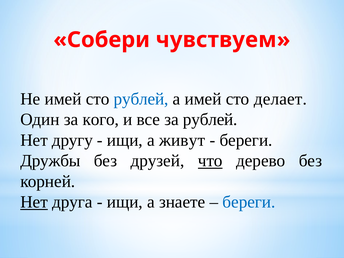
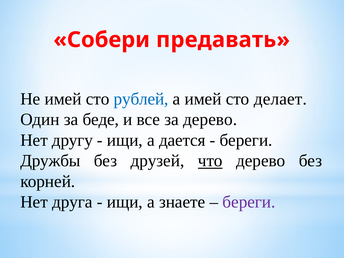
чувствуем: чувствуем -> предавать (223, 40)
кого: кого -> беде (101, 120)
за рублей: рублей -> дерево (210, 120)
живут: живут -> дается (182, 140)
Нет underline: present -> none (34, 202)
береги colour: blue -> purple (249, 202)
